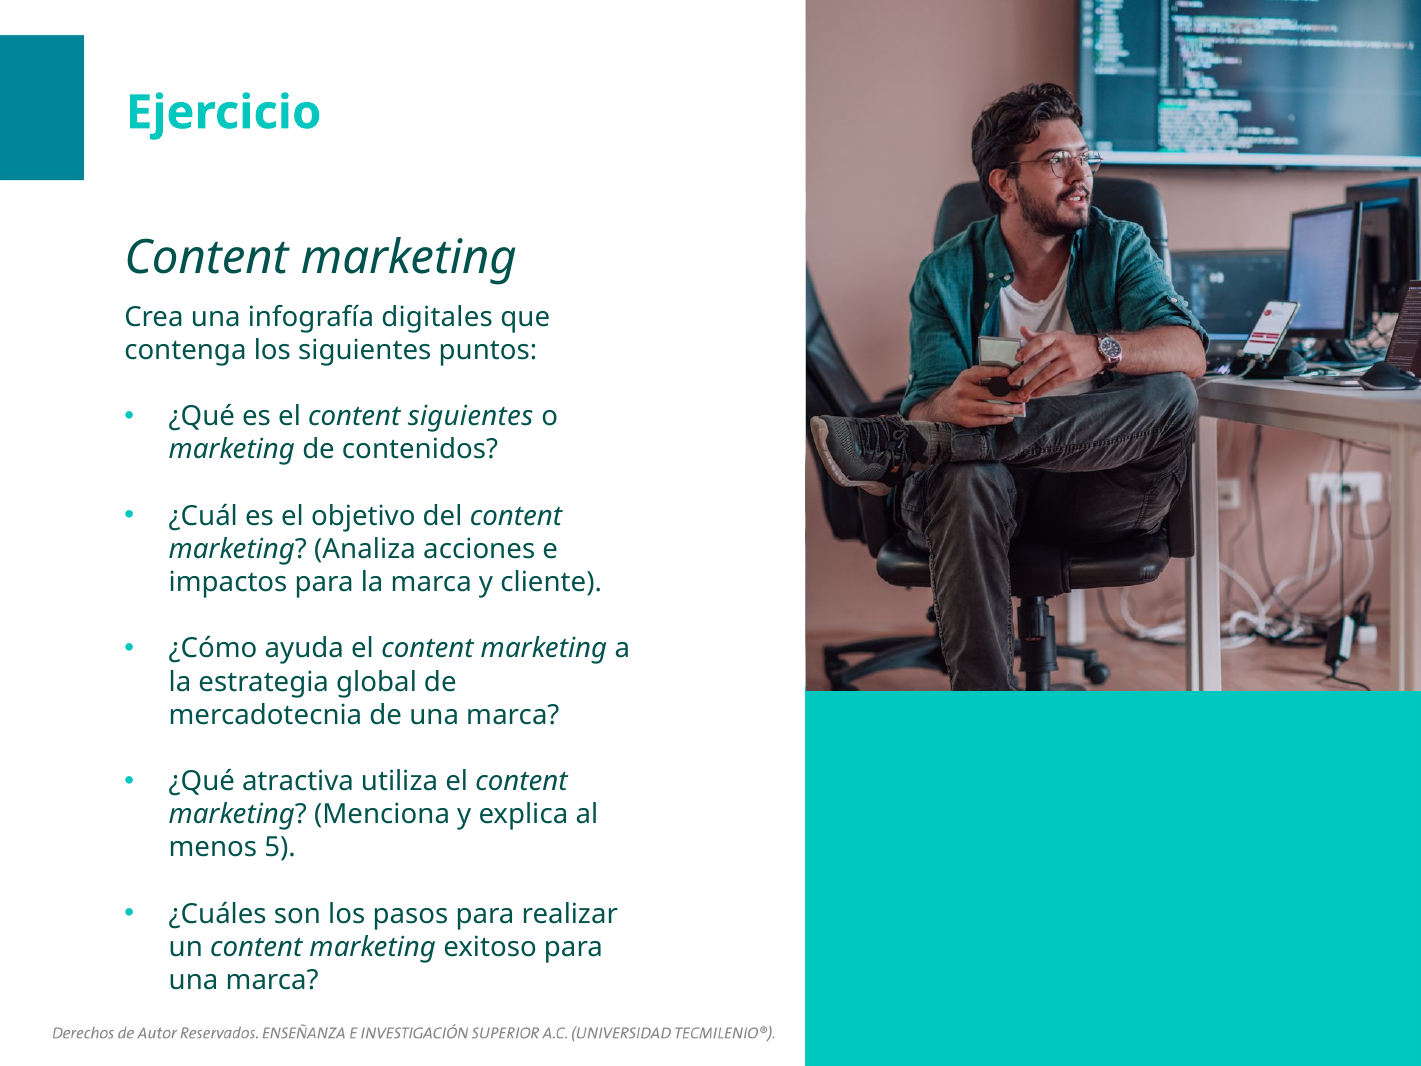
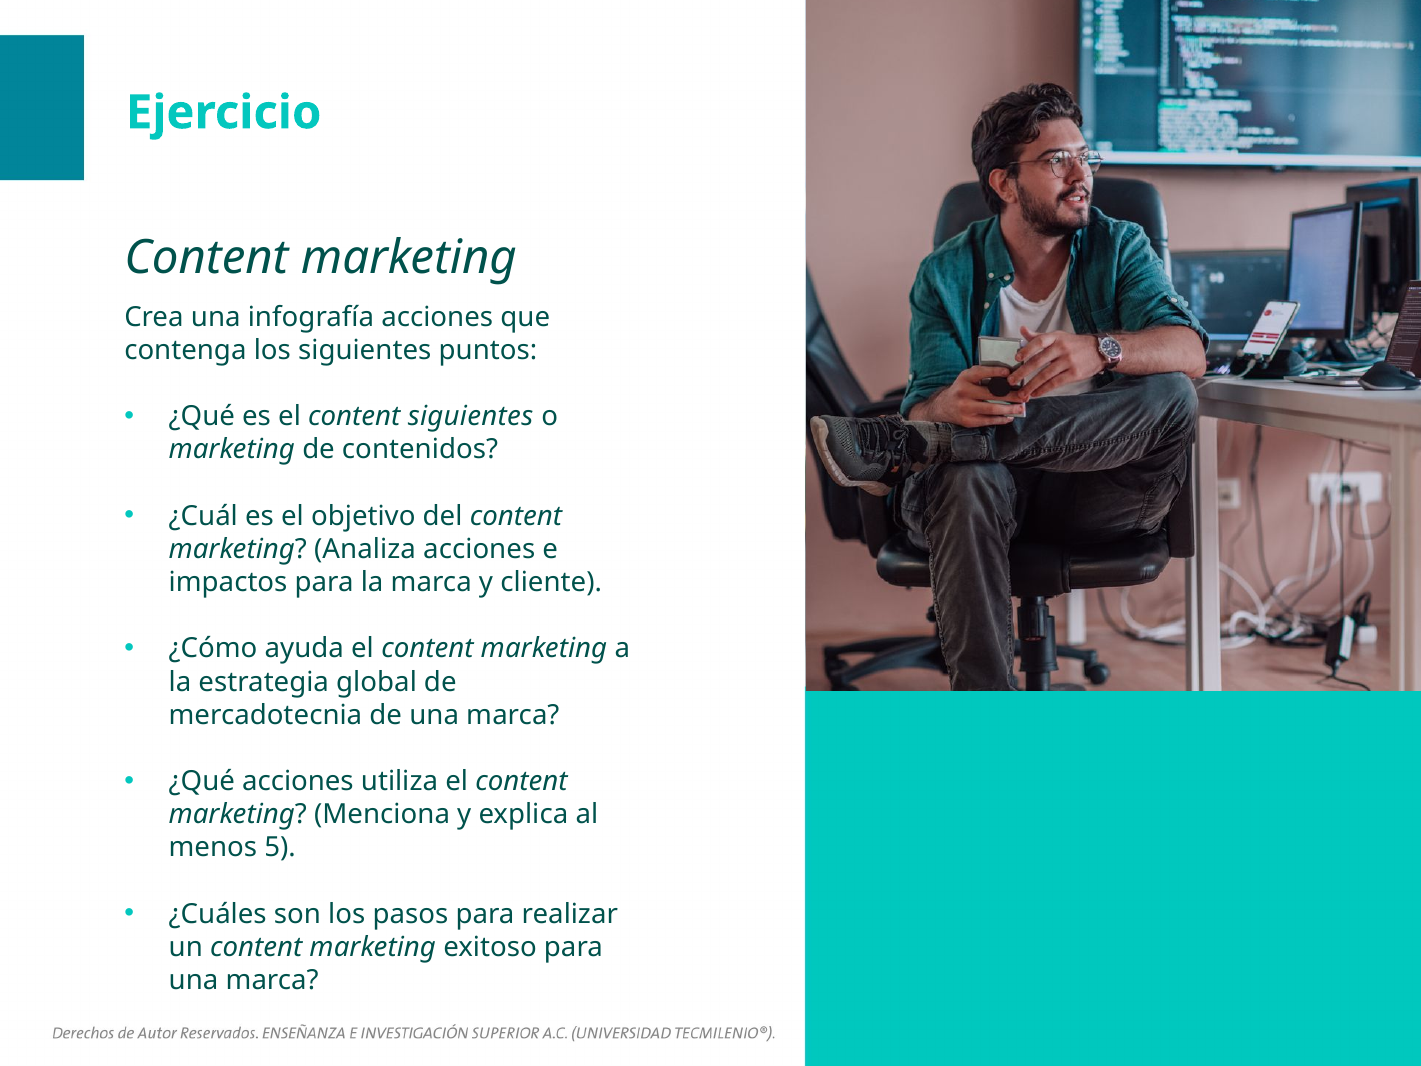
infografía digitales: digitales -> acciones (437, 317)
¿Qué atractiva: atractiva -> acciones (298, 781)
